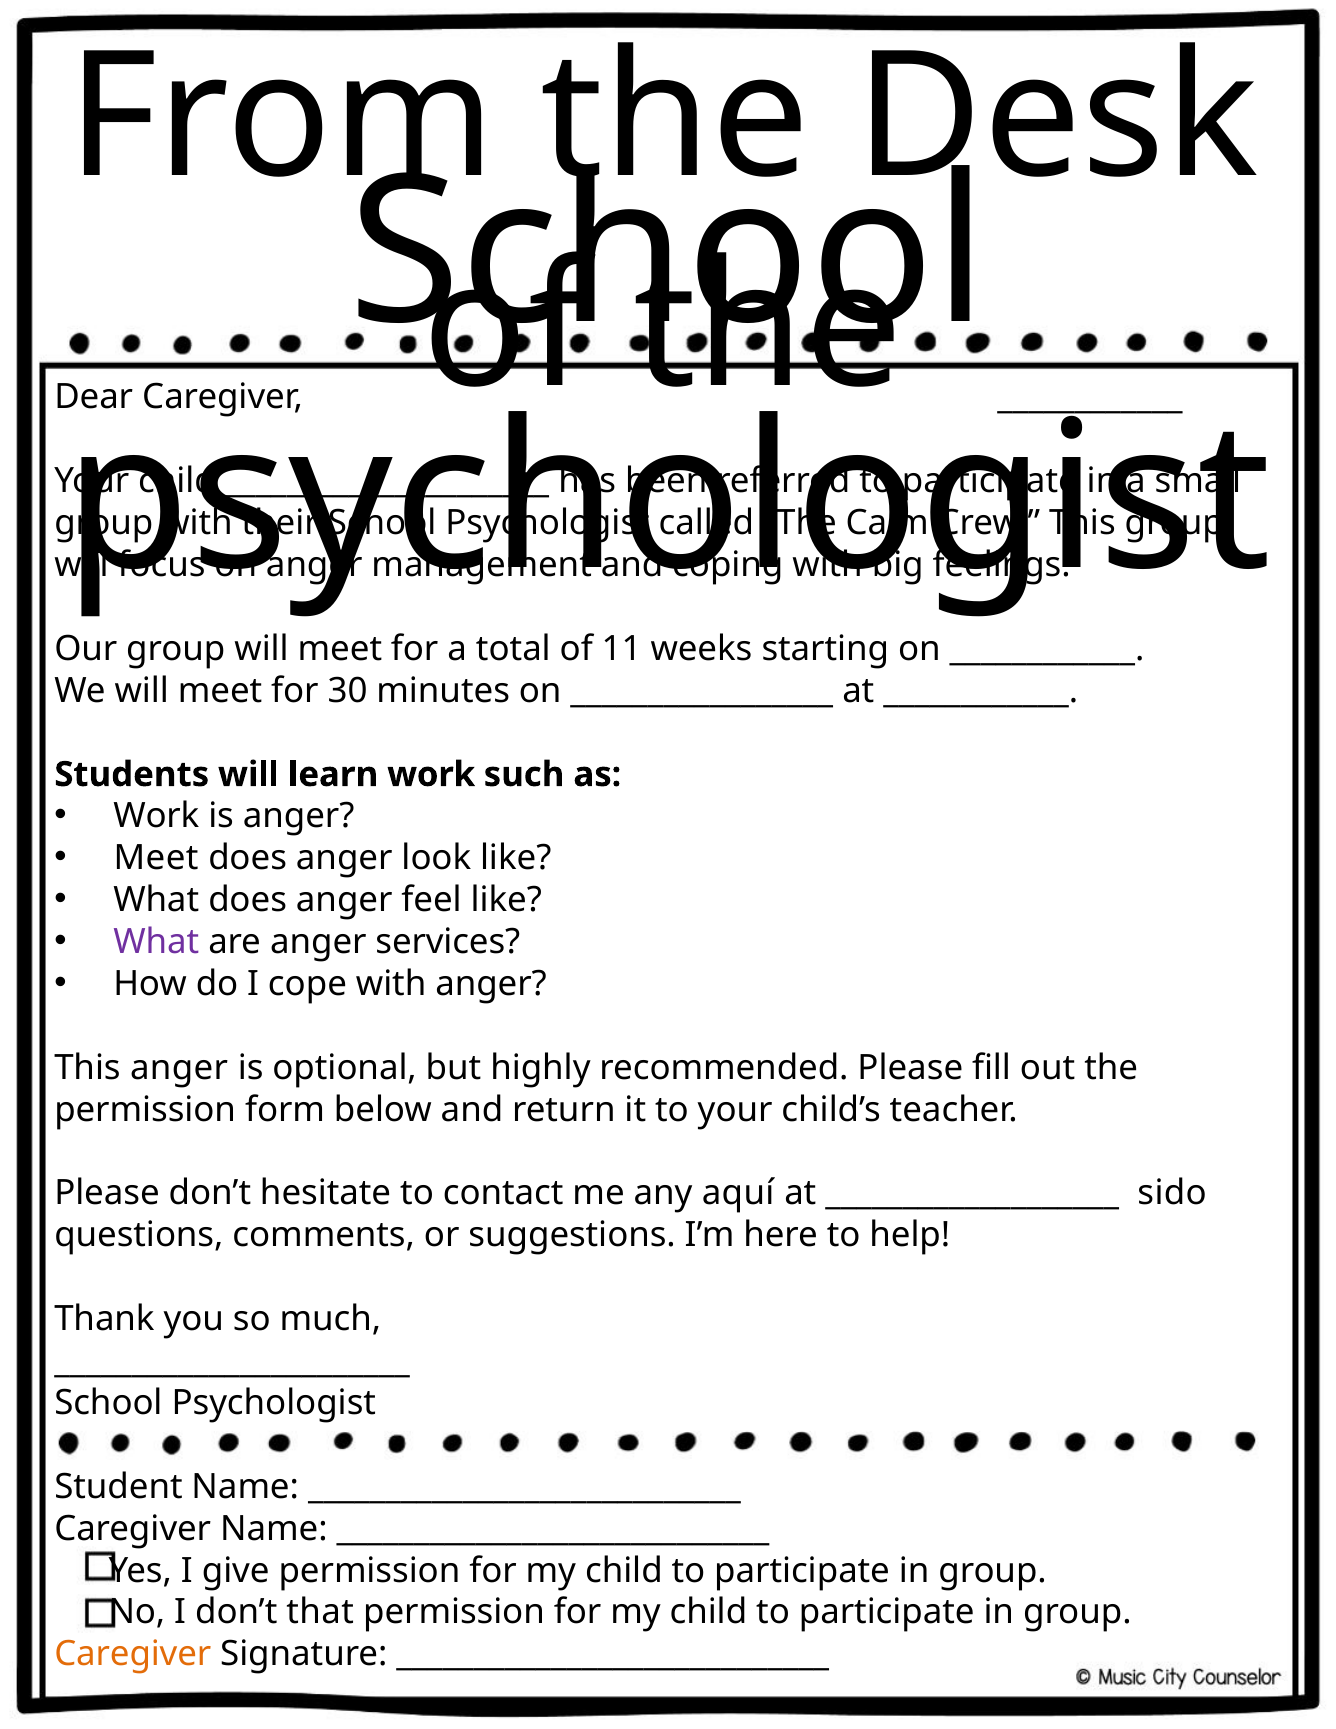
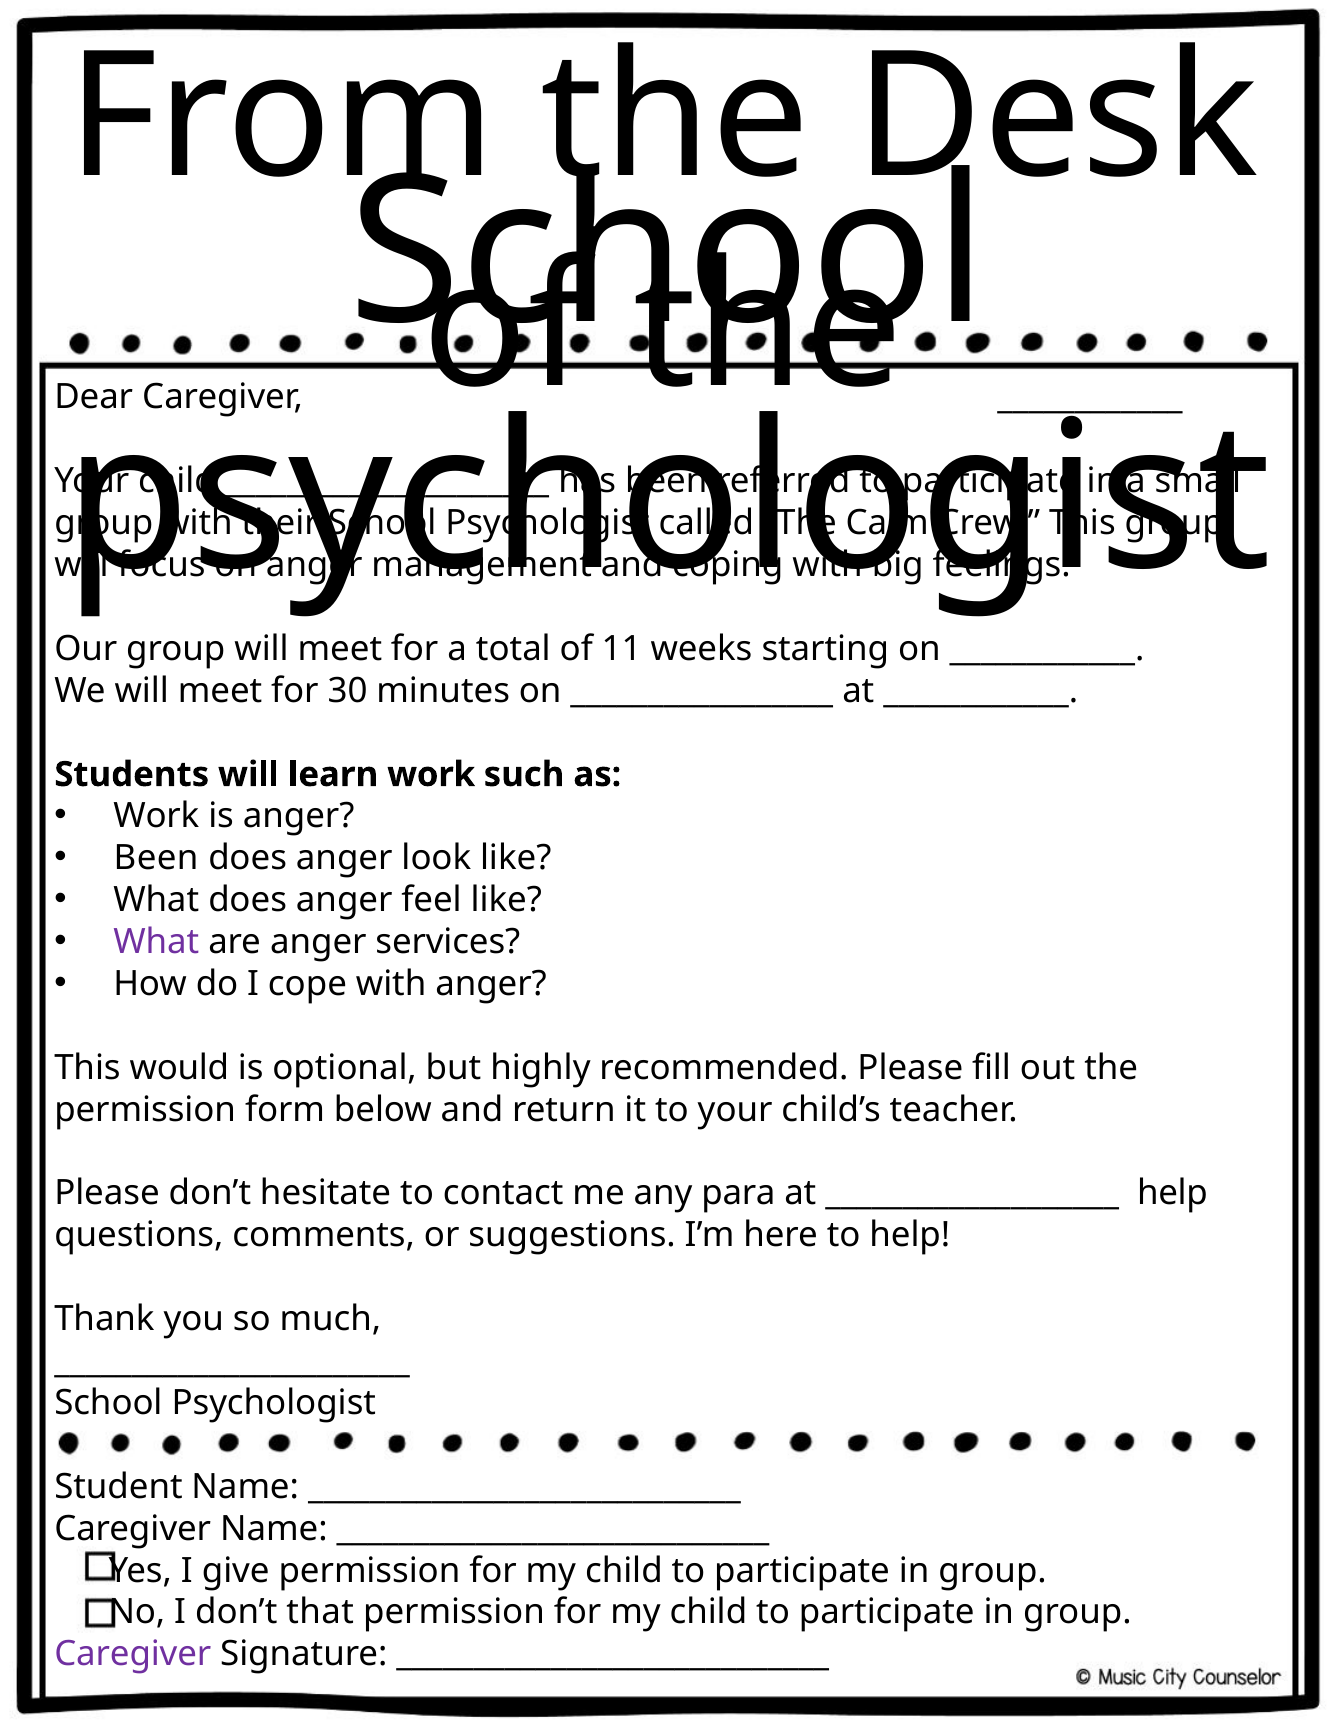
Meet: Meet -> Been (156, 858)
This anger: anger -> would (179, 1068)
aquí: aquí -> para (738, 1193)
sido: sido -> help (1172, 1193)
Caregiver colour: orange -> purple (133, 1654)
